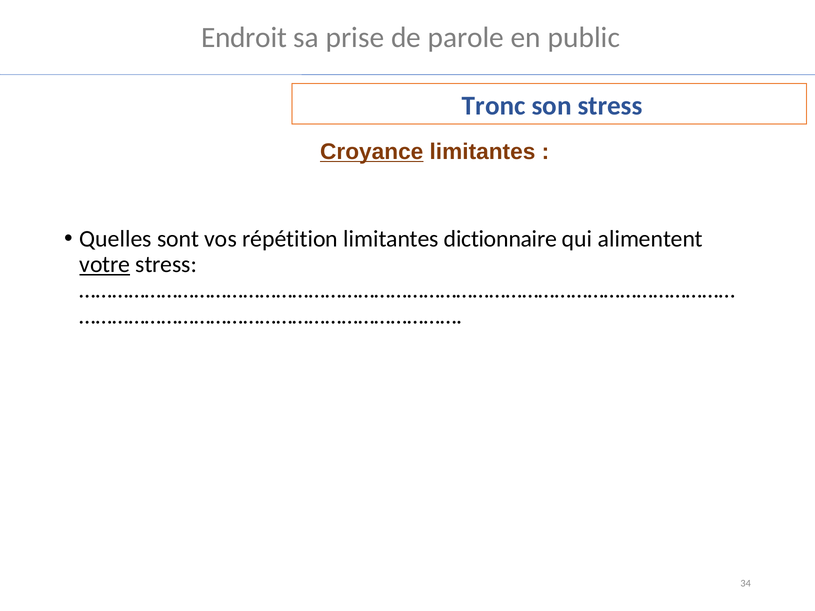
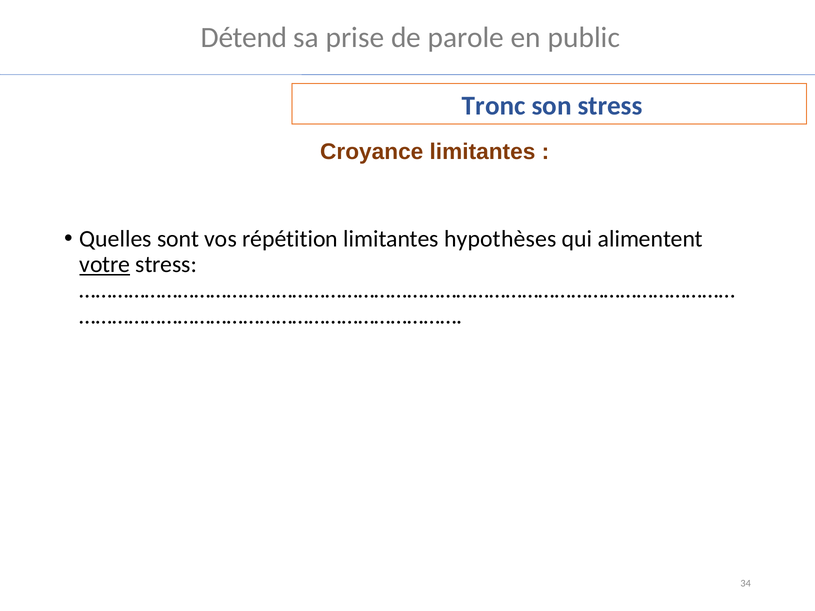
Endroit: Endroit -> Détend (244, 38)
Croyance underline: present -> none (372, 152)
dictionnaire: dictionnaire -> hypothèses (500, 239)
